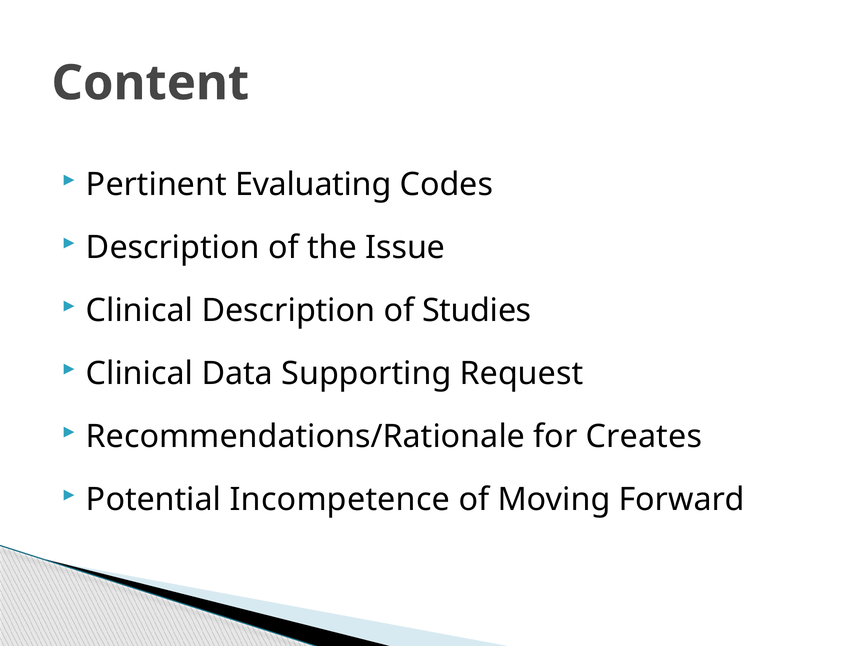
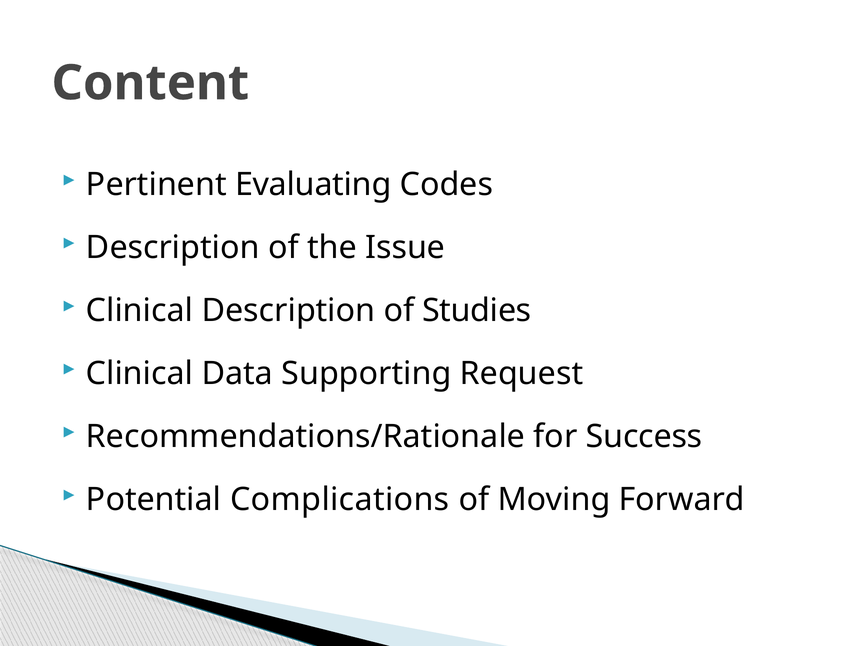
Creates: Creates -> Success (644, 437)
Incompetence: Incompetence -> Complications (340, 499)
